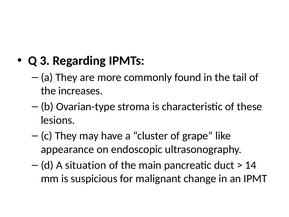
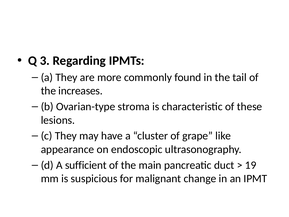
situation: situation -> sufficient (86, 165)
14: 14 -> 19 (251, 165)
